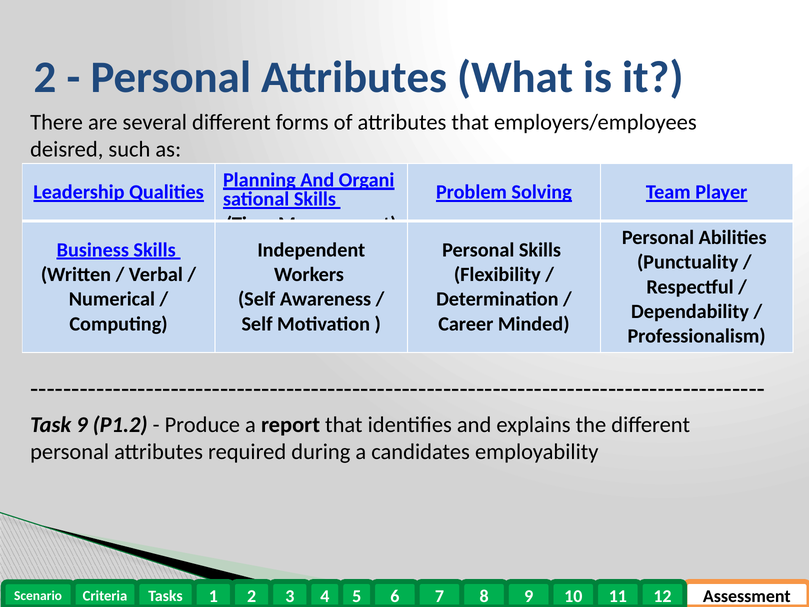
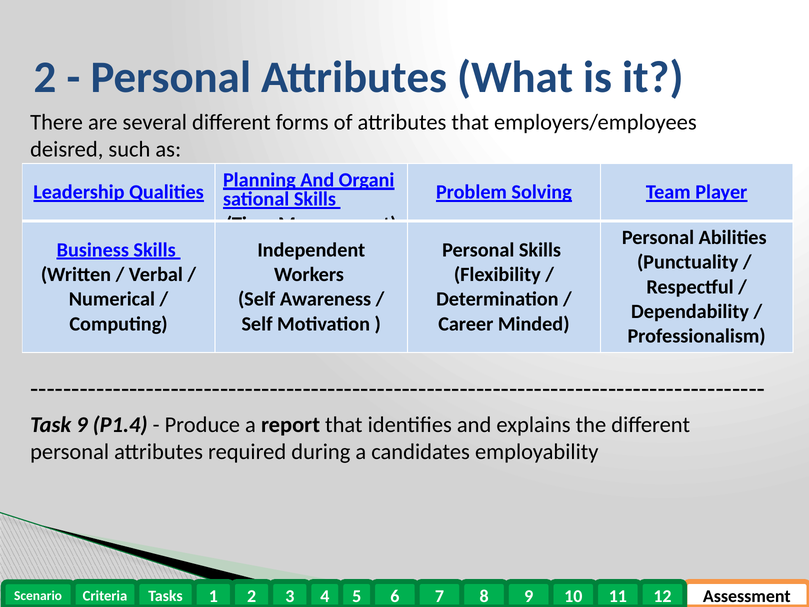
P1.2: P1.2 -> P1.4 (120, 425)
